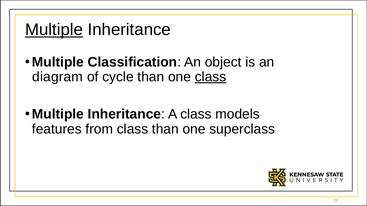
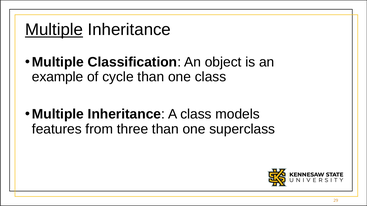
diagram: diagram -> example (58, 77)
class underline: present -> none (211, 77)
from class: class -> three (133, 129)
